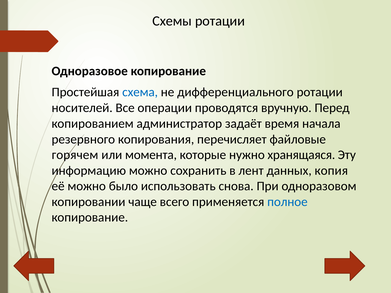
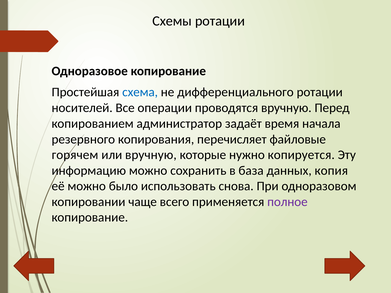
или момента: момента -> вручную (151, 155)
хранящаяся: хранящаяся -> копируется (301, 155)
лент: лент -> база (251, 171)
полное colour: blue -> purple (287, 202)
